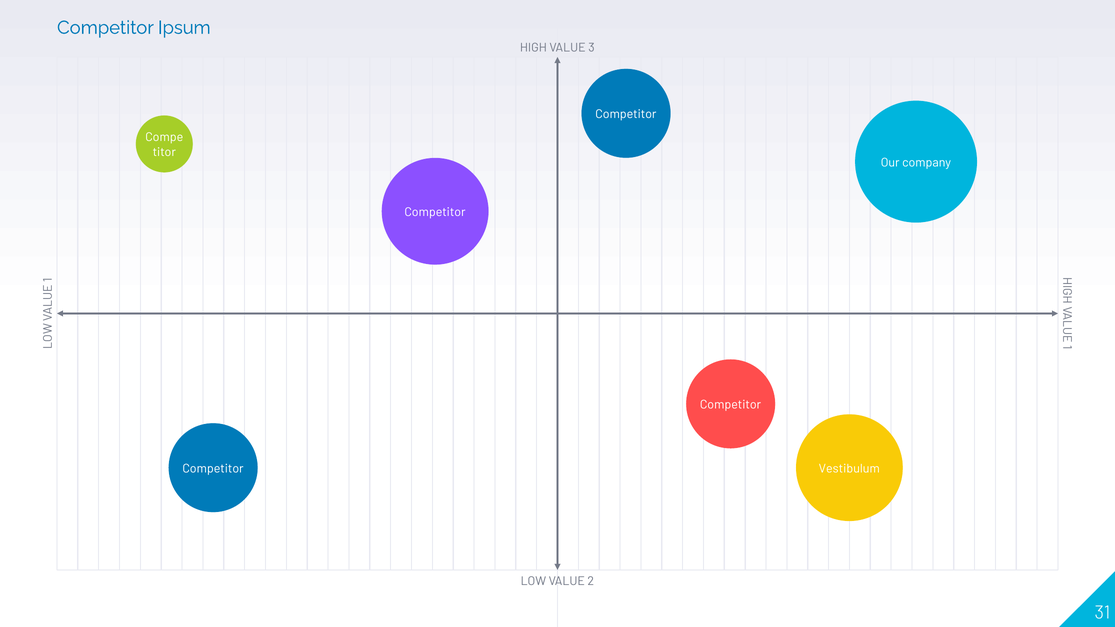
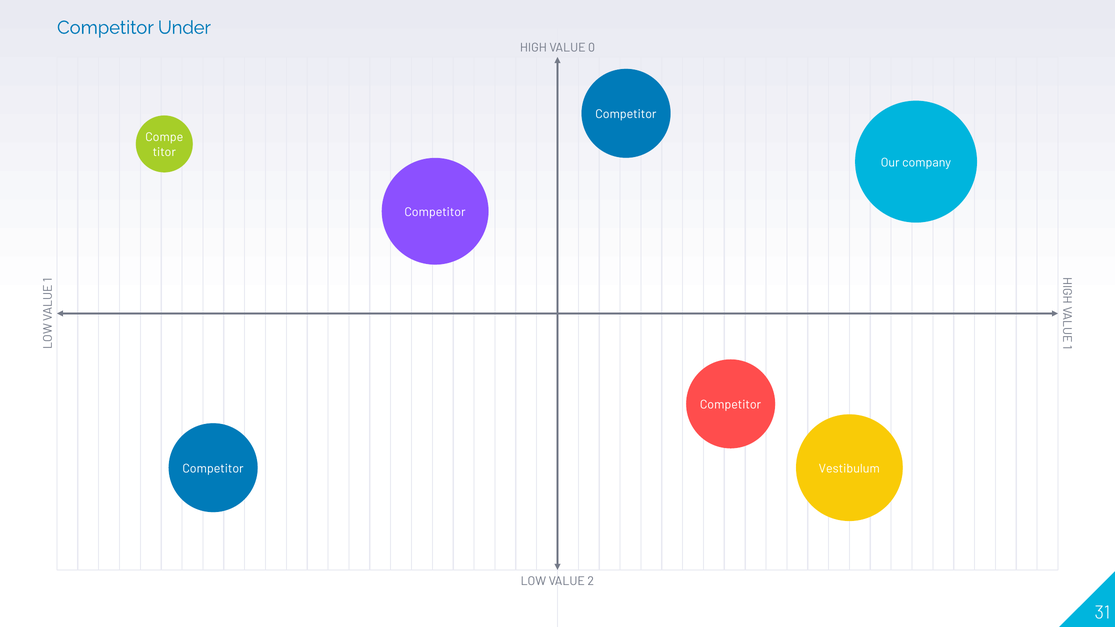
Ipsum: Ipsum -> Under (184, 28)
3: 3 -> 0 (592, 48)
